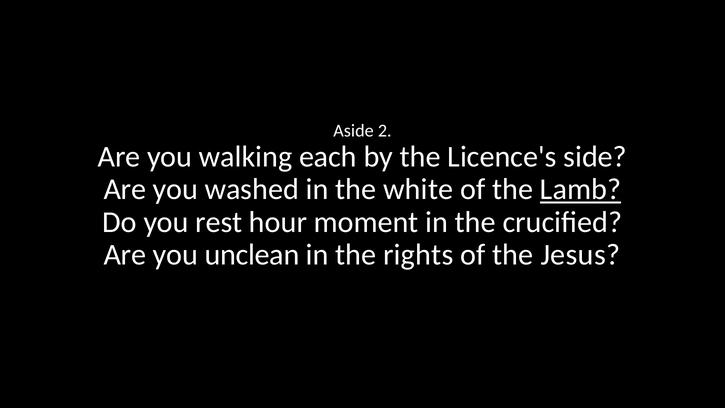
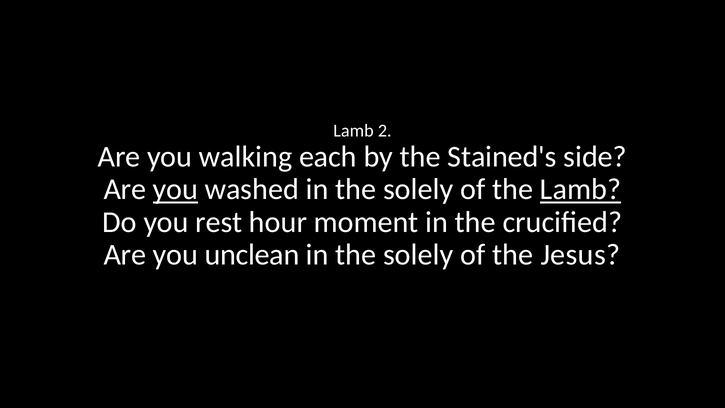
Aside: Aside -> Lamb (354, 131)
Licence's: Licence's -> Stained's (502, 157)
you underline: none -> present (176, 189)
washed in the white: white -> solely (418, 189)
rights: rights -> solely (418, 255)
